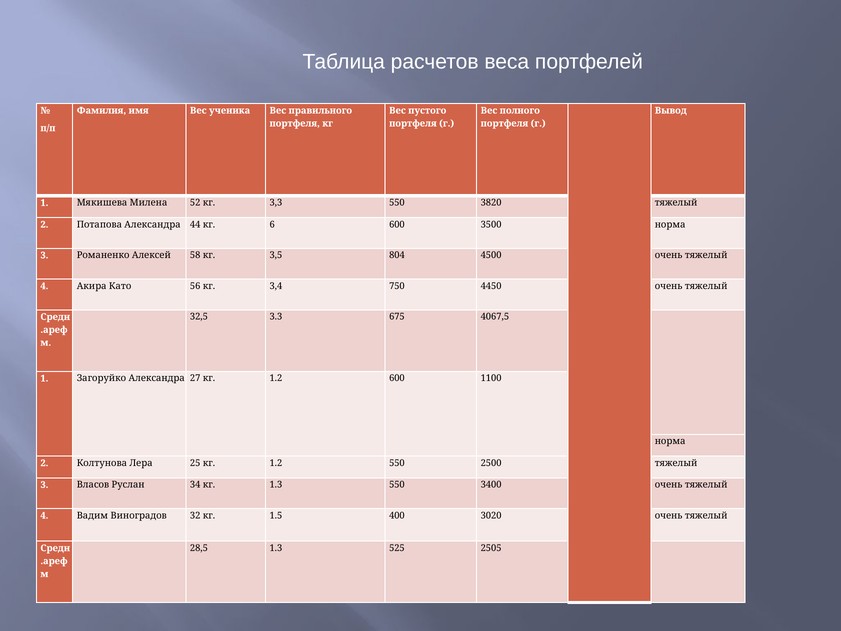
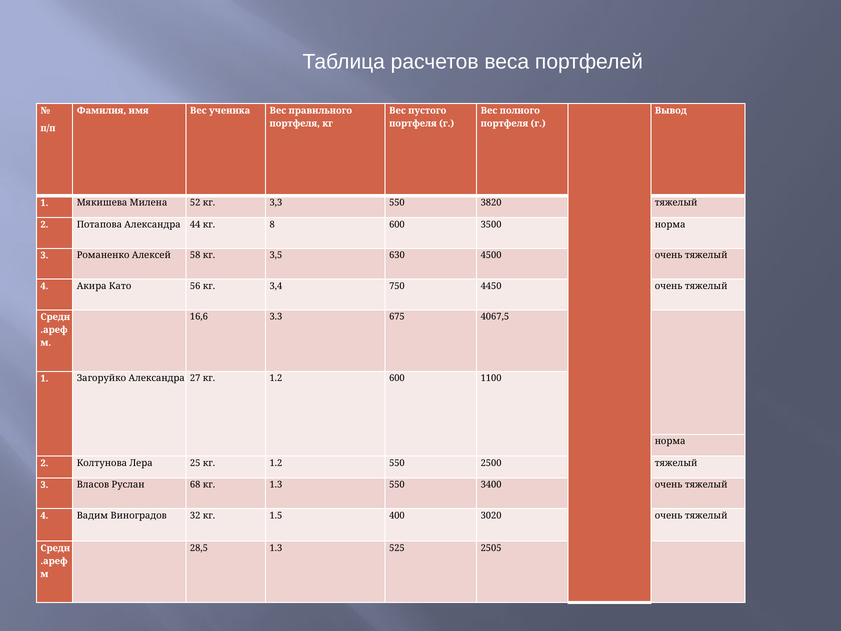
6: 6 -> 8 (272, 224)
804: 804 -> 630 (397, 255)
32,5: 32,5 -> 16,6 (199, 317)
34: 34 -> 68 (195, 485)
